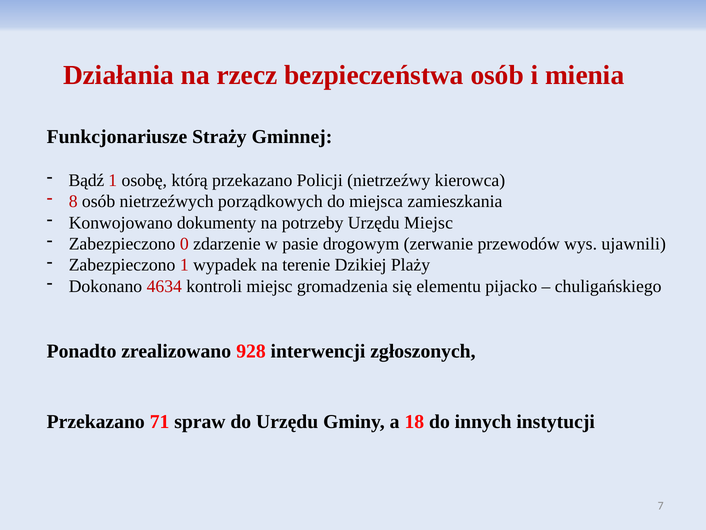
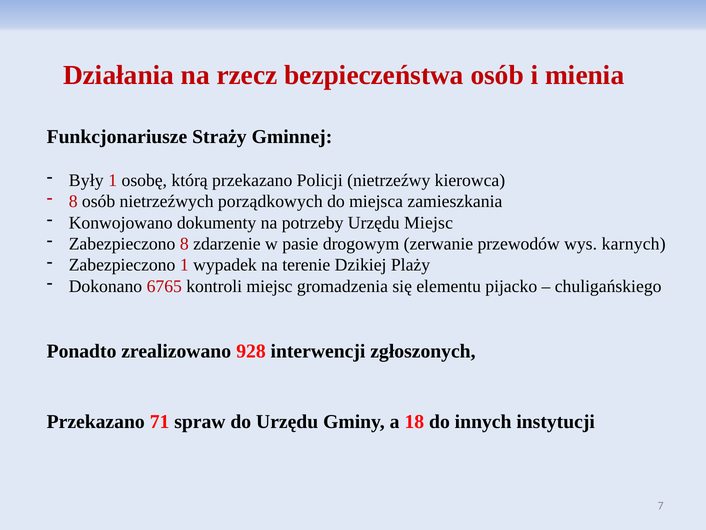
Bądź: Bądź -> Były (86, 180)
Zabezpieczono 0: 0 -> 8 (184, 244)
ujawnili: ujawnili -> karnych (634, 244)
4634: 4634 -> 6765 (164, 286)
